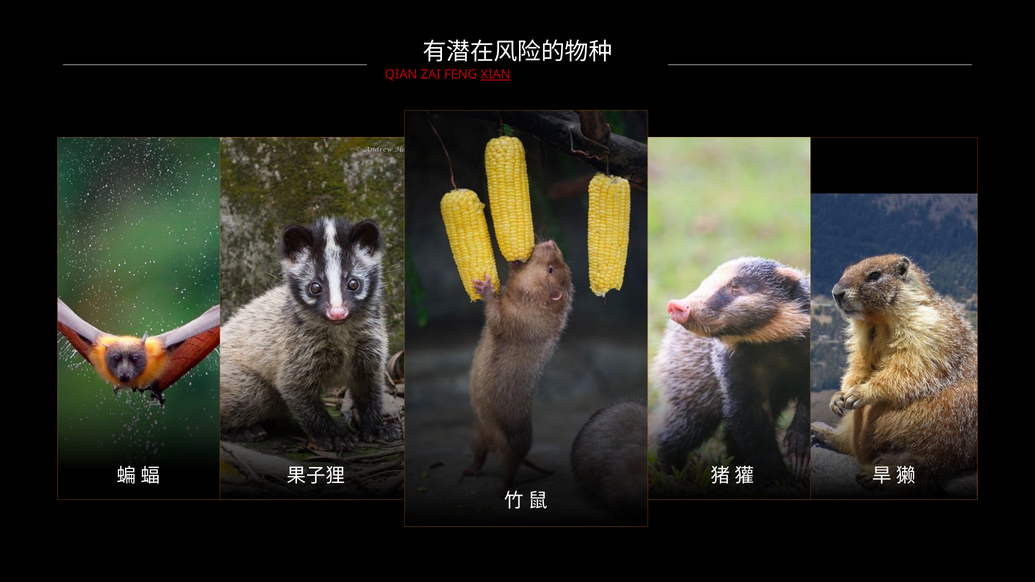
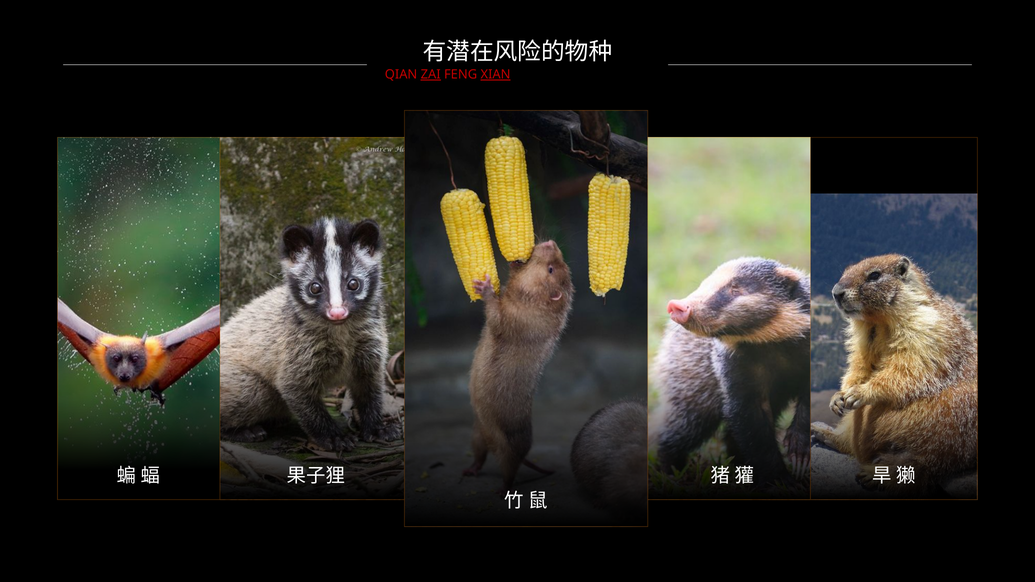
ZAI underline: none -> present (431, 75)
